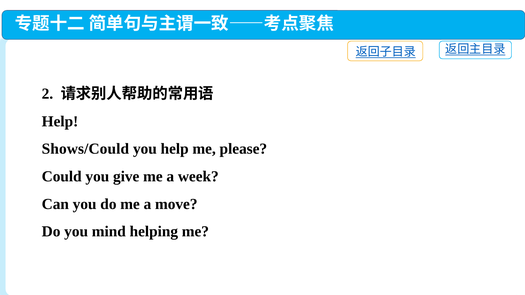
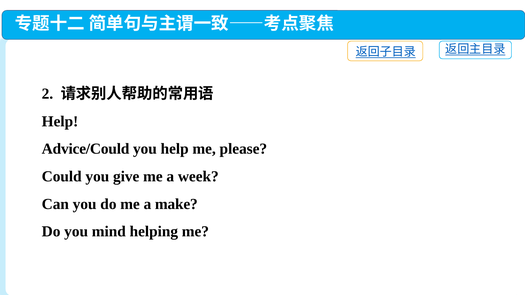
Shows/Could: Shows/Could -> Advice/Could (86, 149)
move: move -> make (176, 204)
